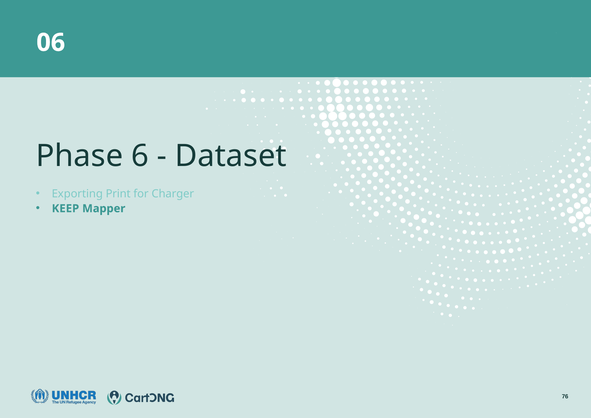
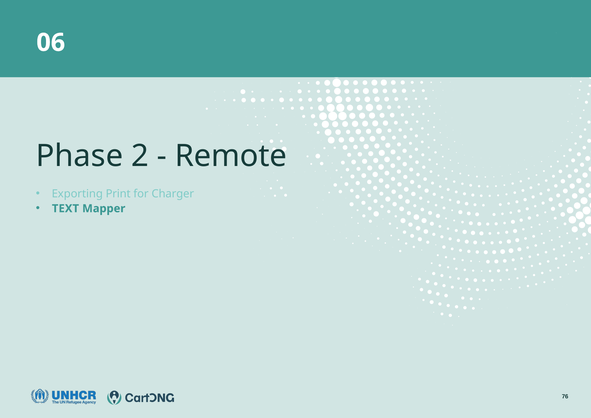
6: 6 -> 2 (140, 156)
Dataset: Dataset -> Remote (231, 156)
KEEP: KEEP -> TEXT (65, 208)
